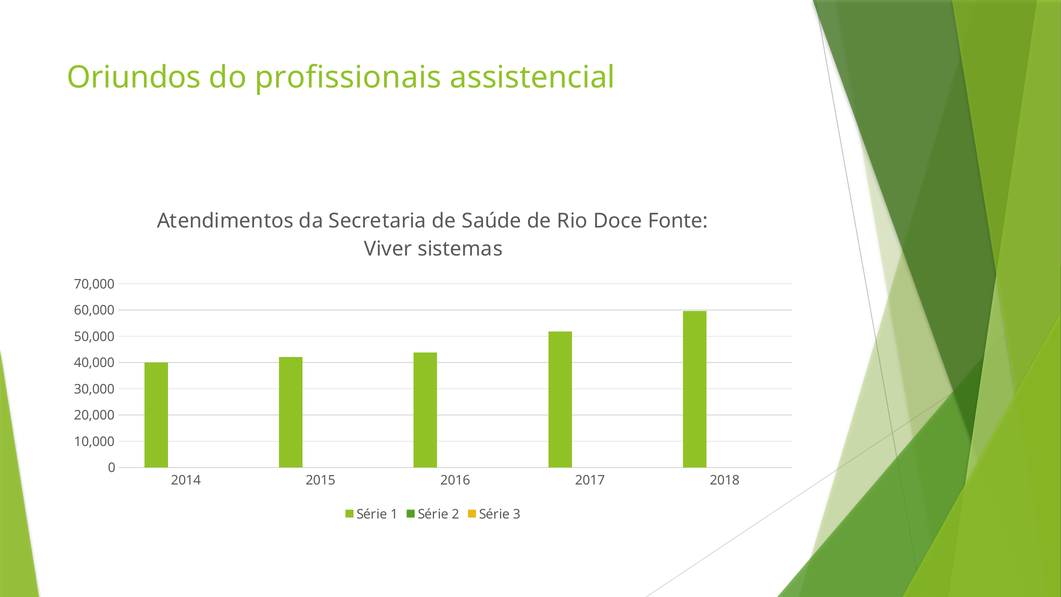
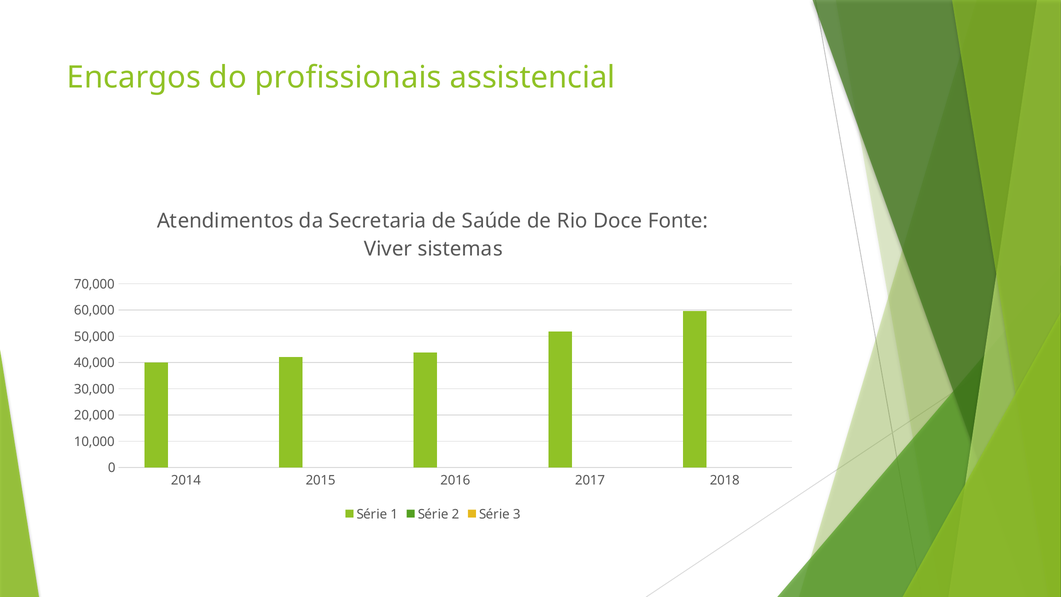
Oriundos: Oriundos -> Encargos (134, 78)
